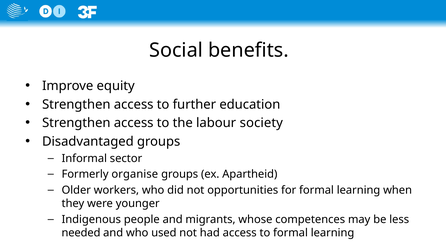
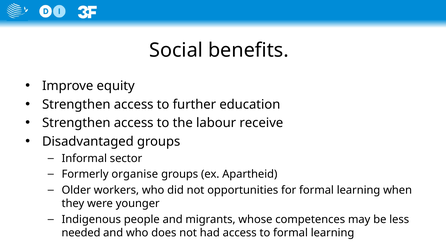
society: society -> receive (261, 123)
used: used -> does (164, 233)
